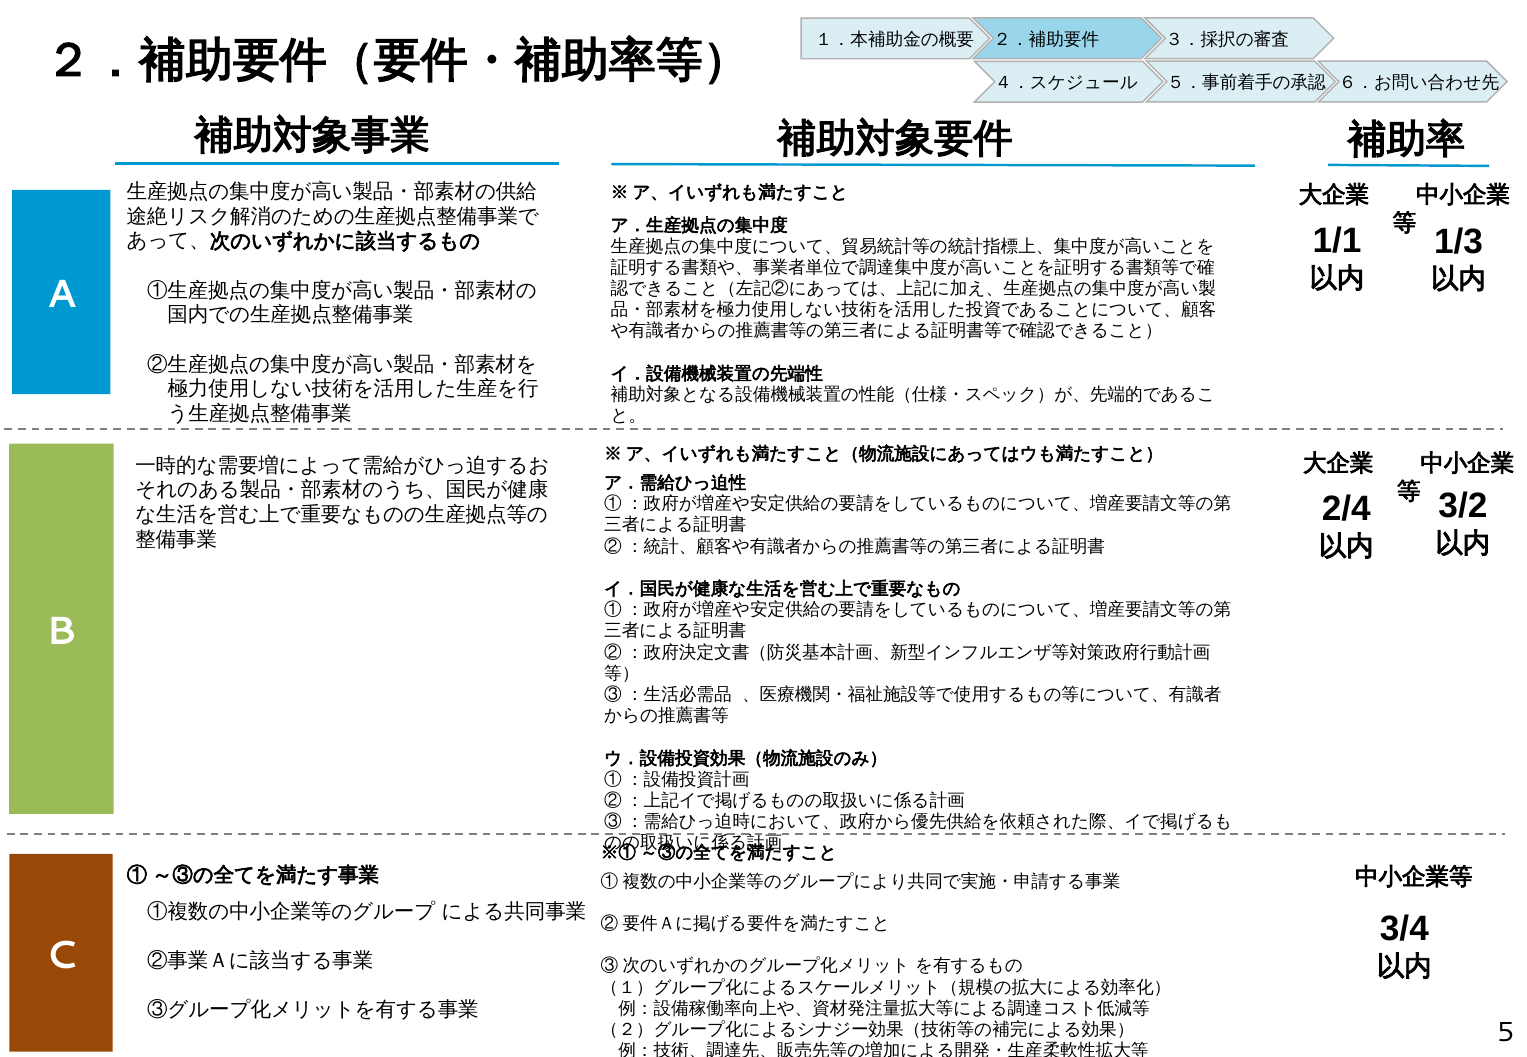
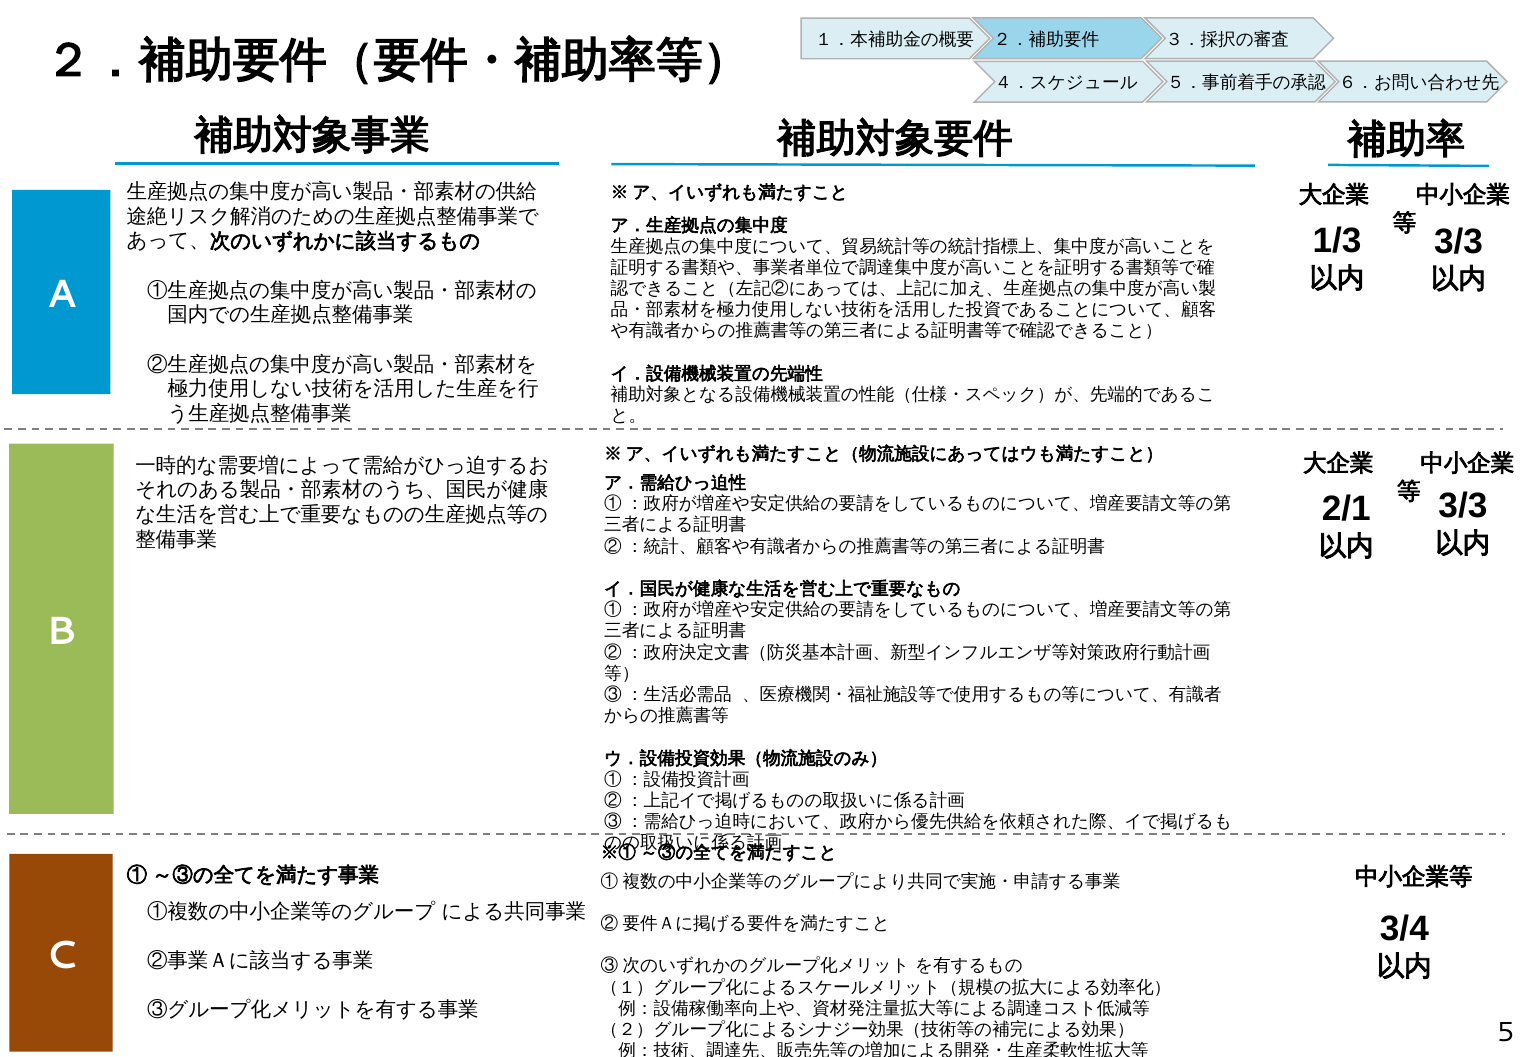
1/1: 1/1 -> 1/3 (1337, 241)
1/3: 1/3 -> 3/3 (1459, 242)
3/2: 3/2 -> 3/3 (1463, 506)
2/4: 2/4 -> 2/1 (1346, 509)
